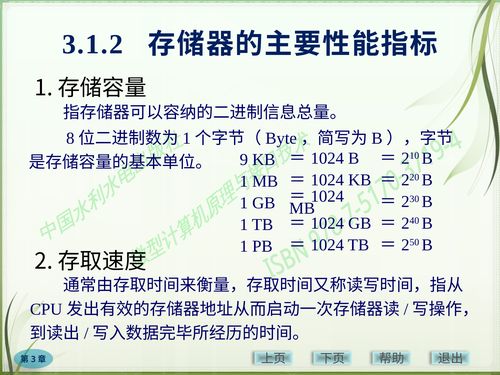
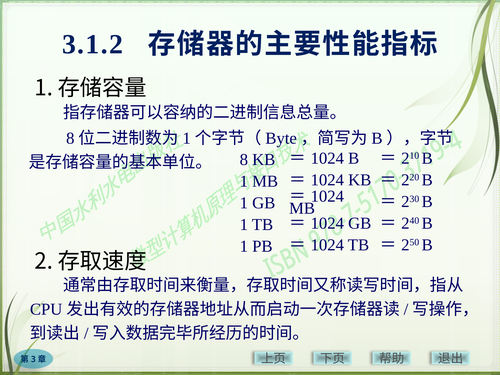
9: 9 -> 8 (244, 159)
